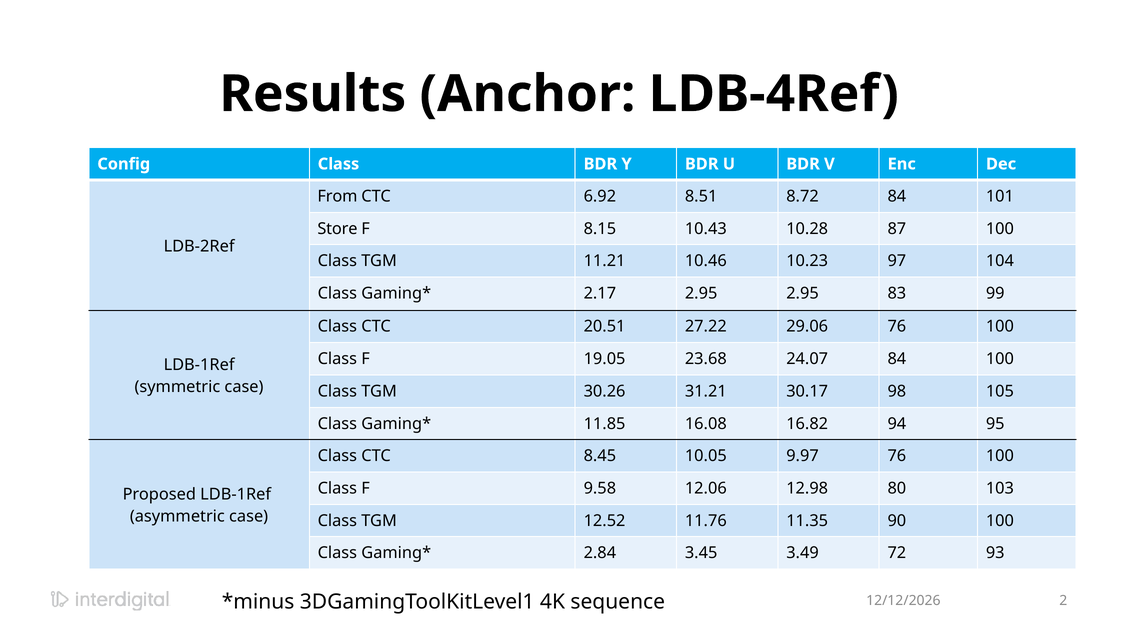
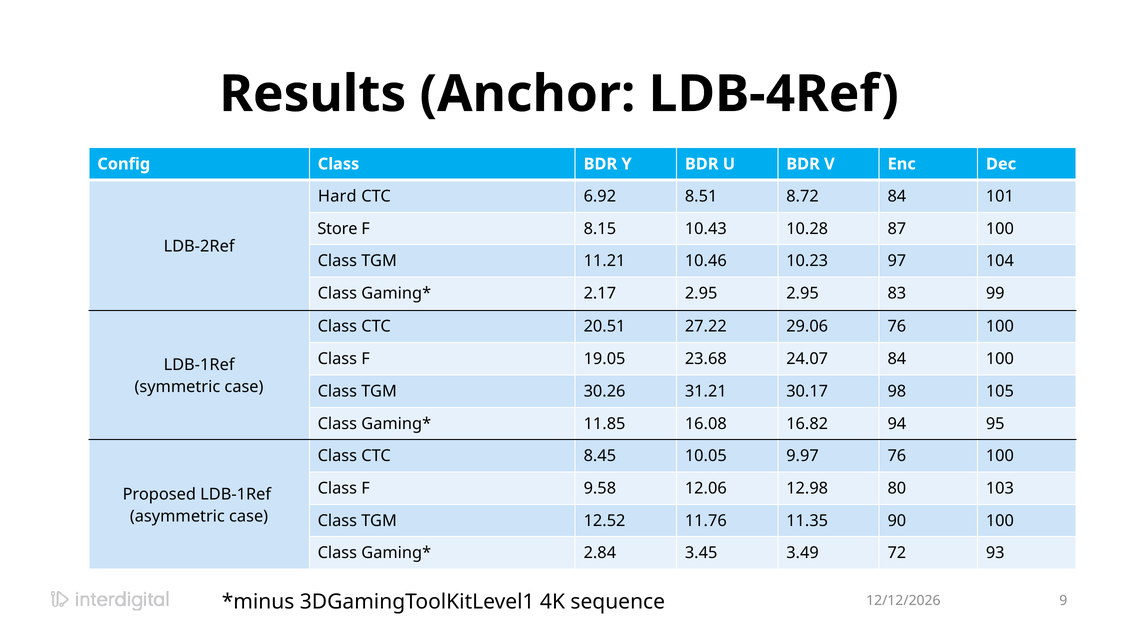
From: From -> Hard (337, 197)
2: 2 -> 9 (1063, 601)
